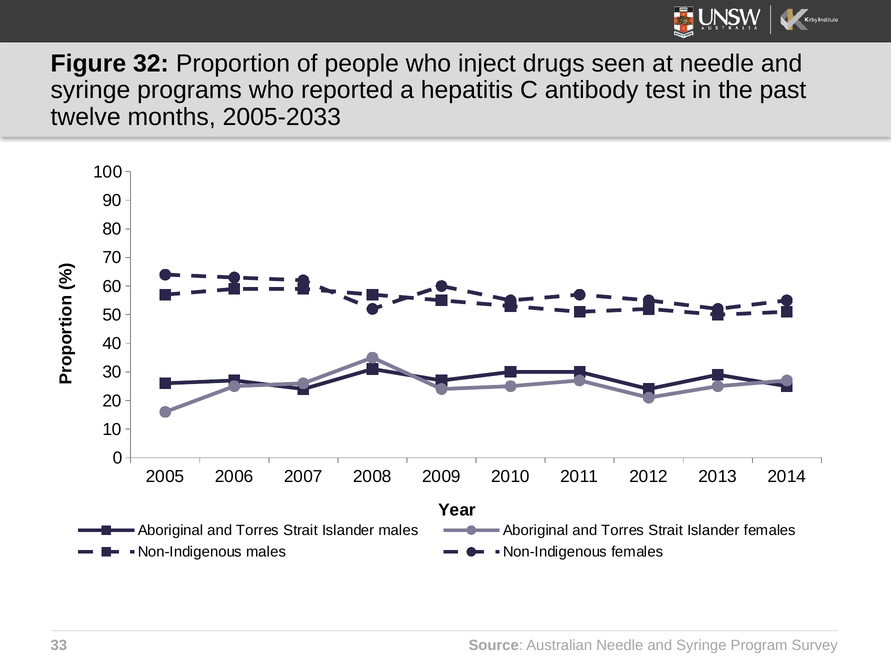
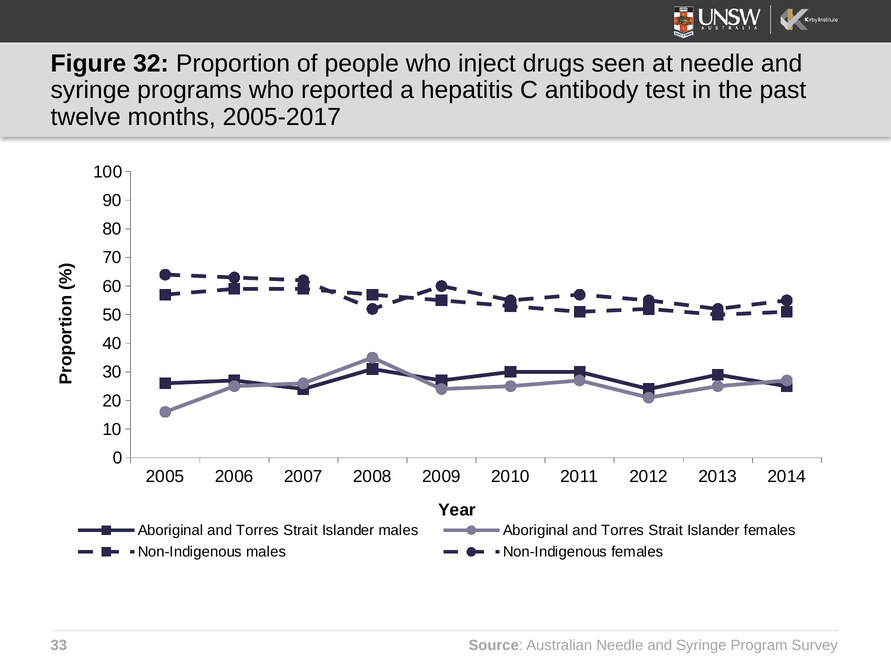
2005-2033: 2005-2033 -> 2005-2017 (282, 117)
